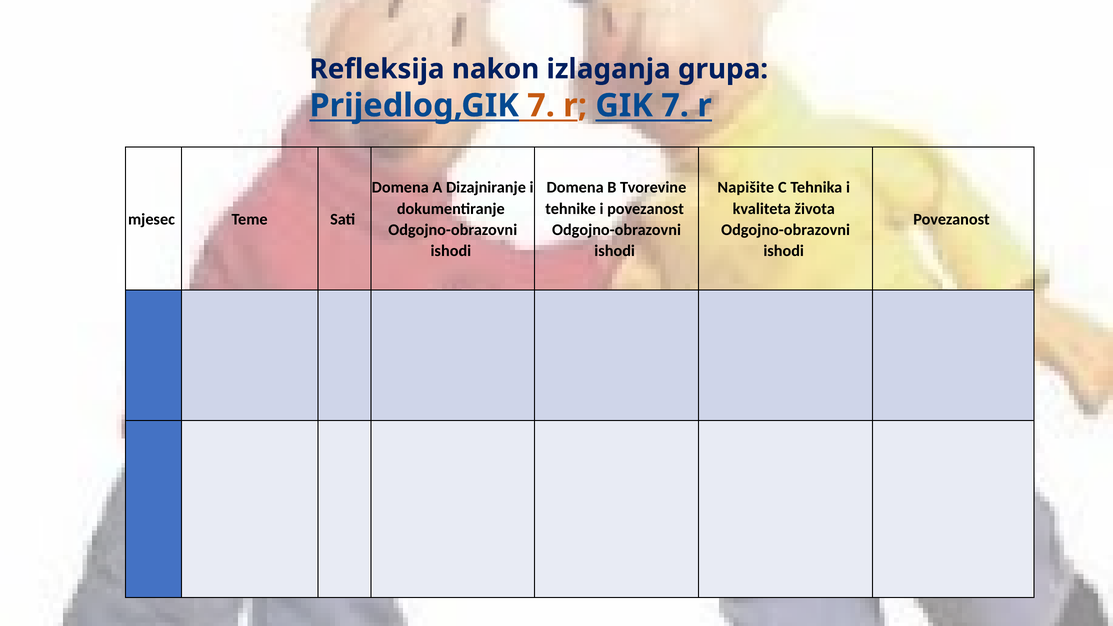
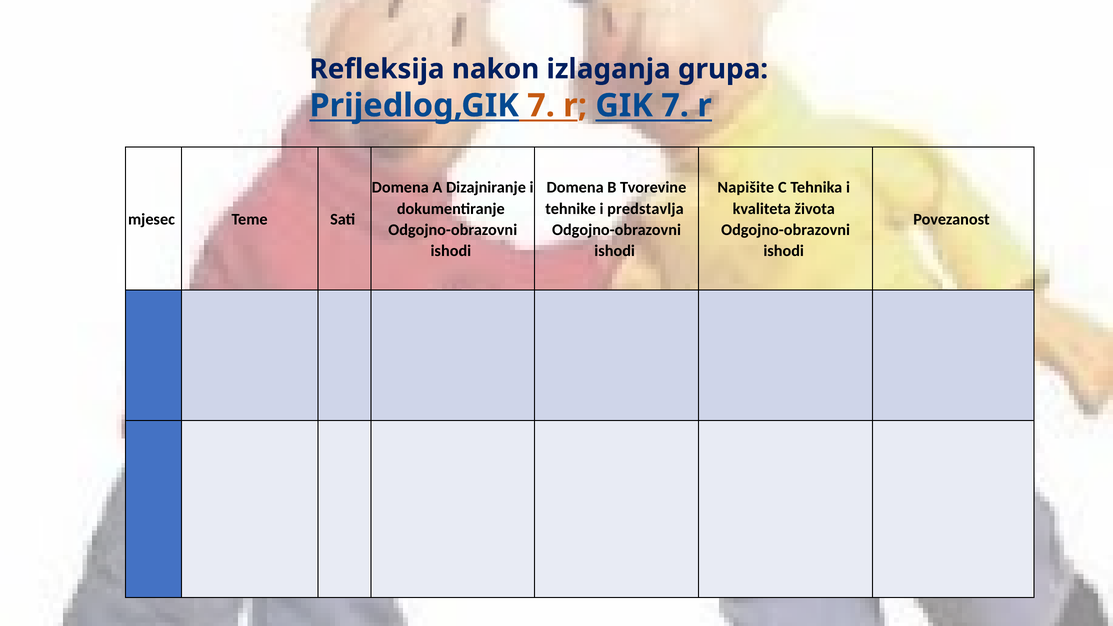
i povezanost: povezanost -> predstavlja (645, 209)
